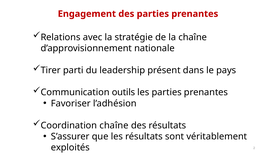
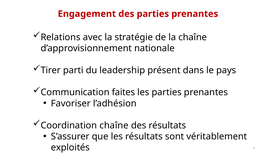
outils: outils -> faites (123, 93)
